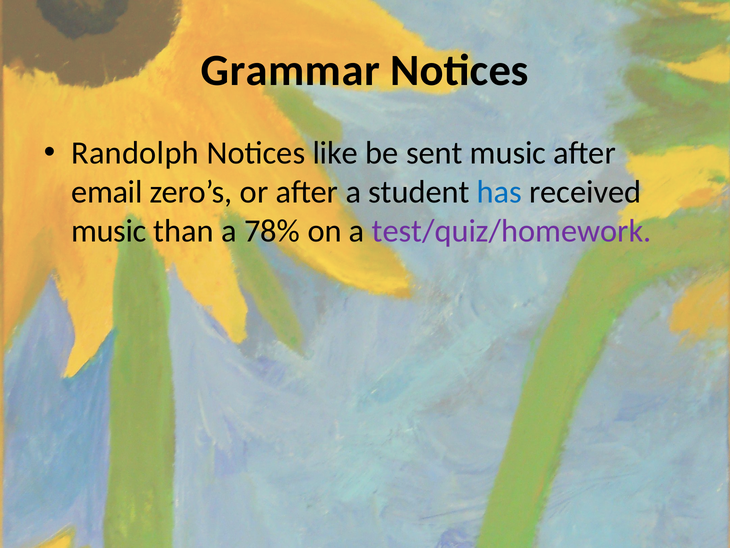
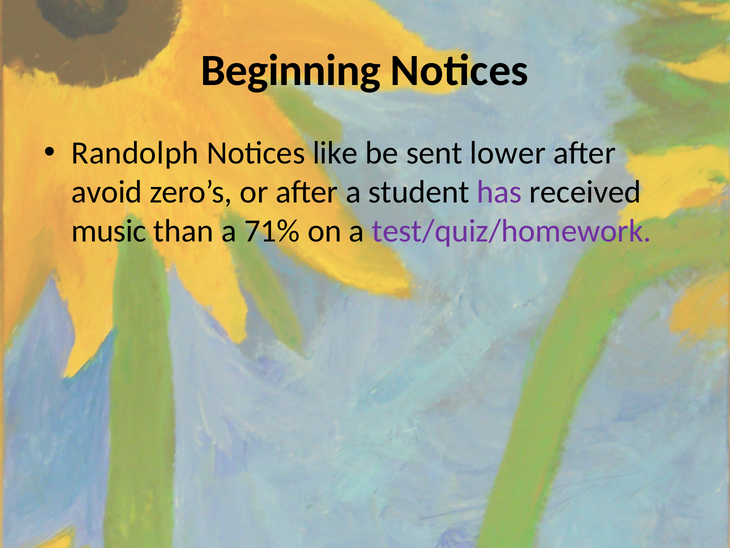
Grammar: Grammar -> Beginning (291, 71)
sent music: music -> lower (508, 153)
email: email -> avoid (107, 192)
has colour: blue -> purple (500, 192)
78%: 78% -> 71% (272, 231)
